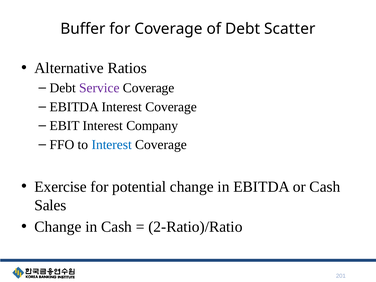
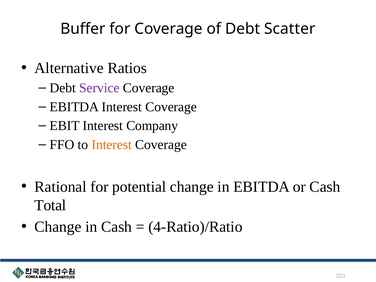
Interest colour: blue -> orange (112, 145)
Exercise: Exercise -> Rational (60, 187)
Sales: Sales -> Total (50, 205)
2-Ratio)/Ratio: 2-Ratio)/Ratio -> 4-Ratio)/Ratio (195, 227)
